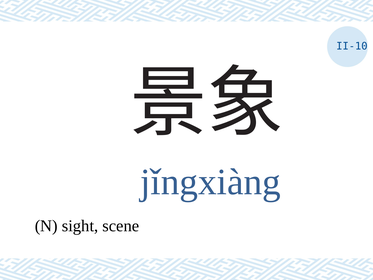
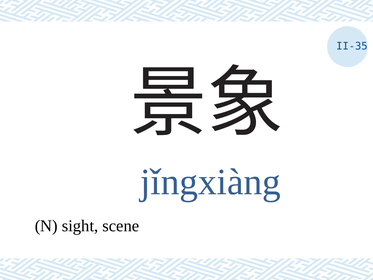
II-10: II-10 -> II-35 (352, 46)
